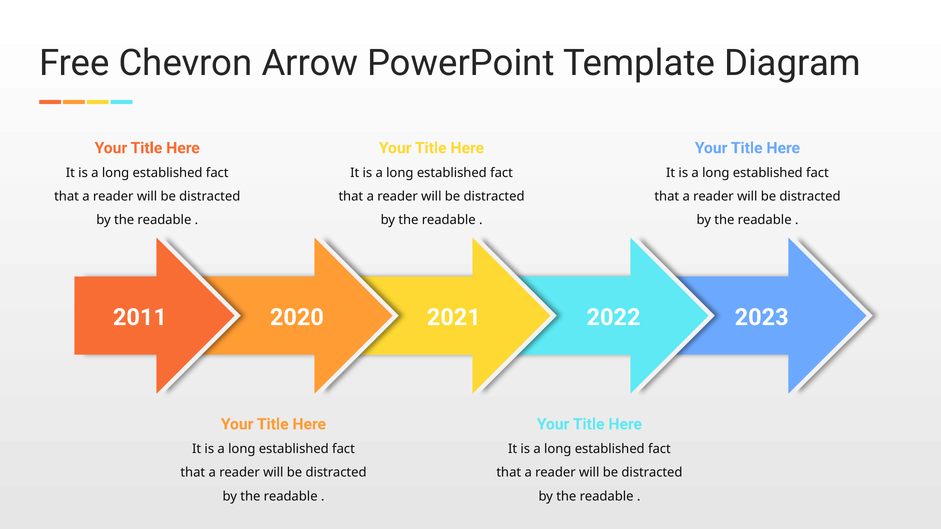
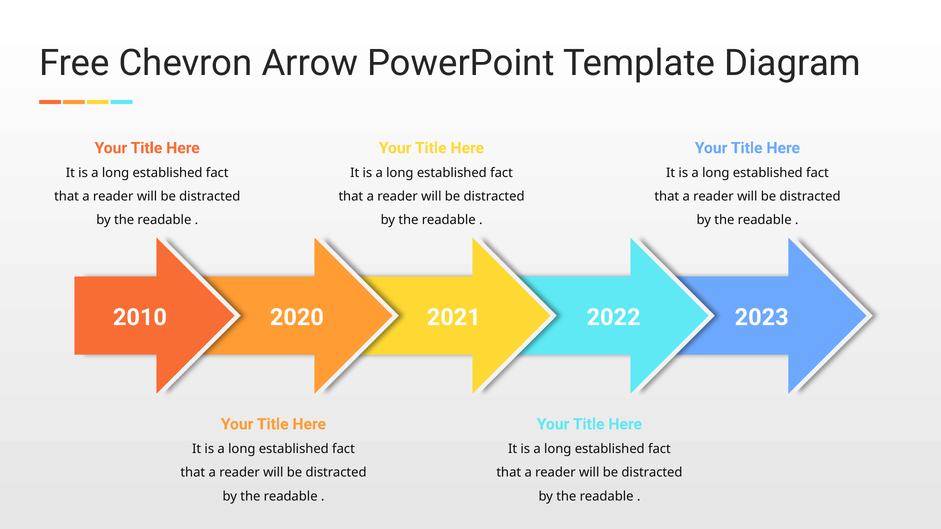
2011: 2011 -> 2010 (140, 317)
